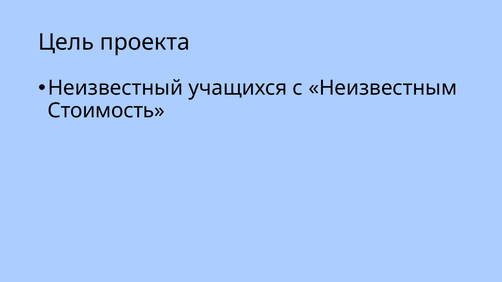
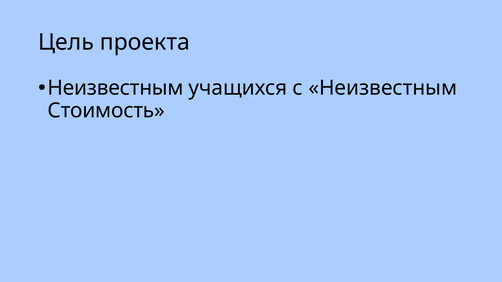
Неизвестный: Неизвестный -> Неизвестным (116, 88)
